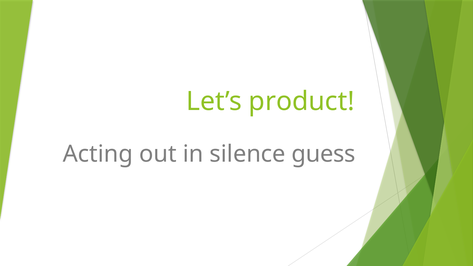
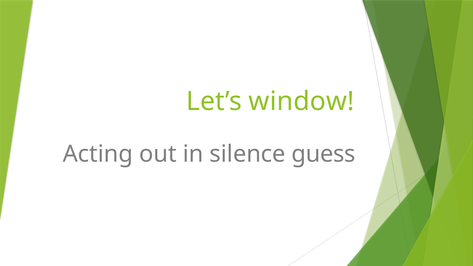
product: product -> window (302, 102)
